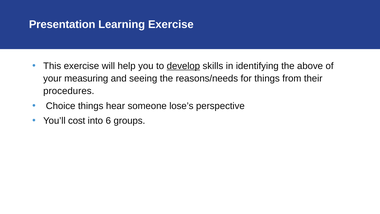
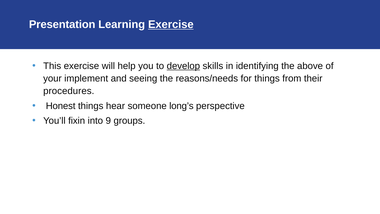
Exercise underline: none -> present (171, 24)
measuring: measuring -> implement (86, 78)
Choice: Choice -> Honest (61, 106)
lose’s: lose’s -> long’s (181, 106)
cost: cost -> fixin (77, 121)
6: 6 -> 9 (108, 121)
